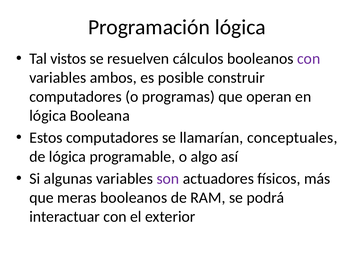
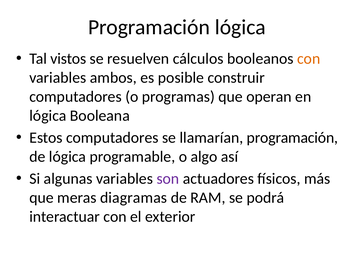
con colour: purple -> orange (309, 59)
llamarían conceptuales: conceptuales -> programación (292, 137)
meras booleanos: booleanos -> diagramas (134, 197)
